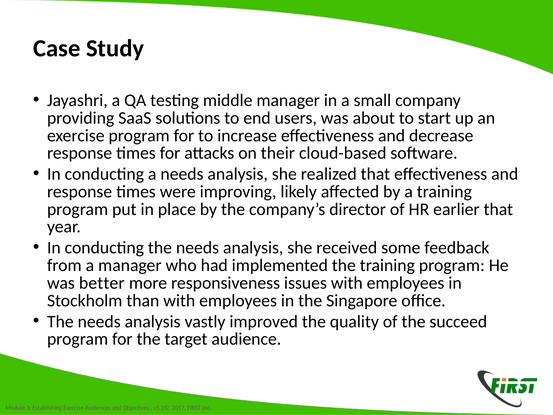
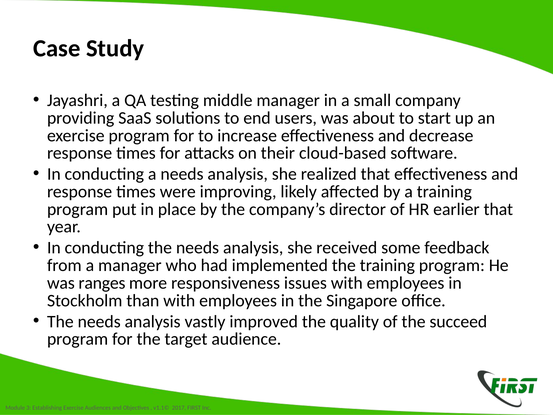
better: better -> ranges (102, 283)
